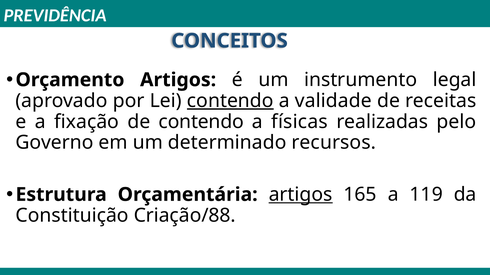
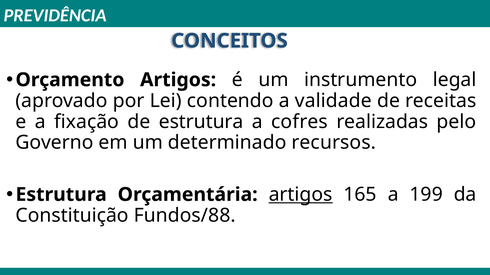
contendo underline: present -> none (230, 101)
de contendo: contendo -> estrutura (201, 122)
físicas: físicas -> cofres (300, 122)
119: 119 -> 199 (426, 195)
Criação/88: Criação/88 -> Fundos/88 (185, 216)
